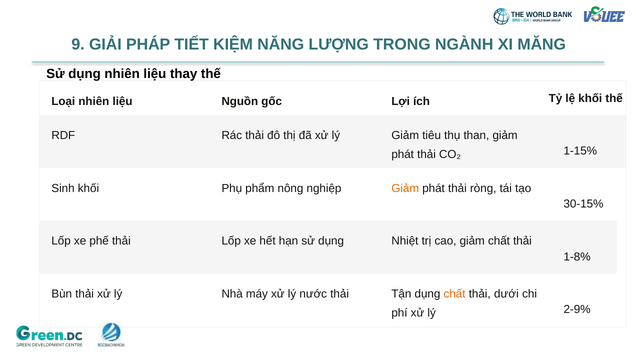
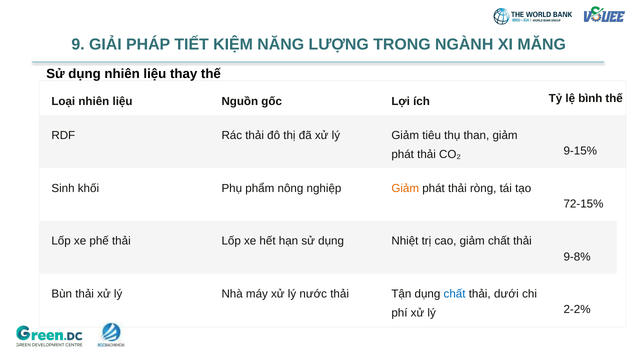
lệ khối: khối -> bình (590, 98)
1-15%: 1-15% -> 9-15% (580, 151)
30-15%: 30-15% -> 72-15% (583, 204)
1-8%: 1-8% -> 9-8% (577, 257)
chất colour: orange -> blue (455, 294)
2-9%: 2-9% -> 2-2% (577, 309)
